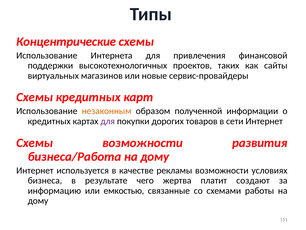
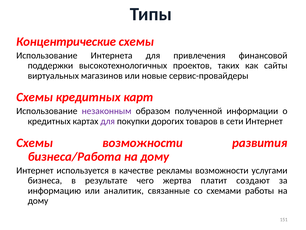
незаконным colour: orange -> purple (107, 111)
условиях: условиях -> услугами (269, 170)
емкостью: емкостью -> аналитик (124, 190)
